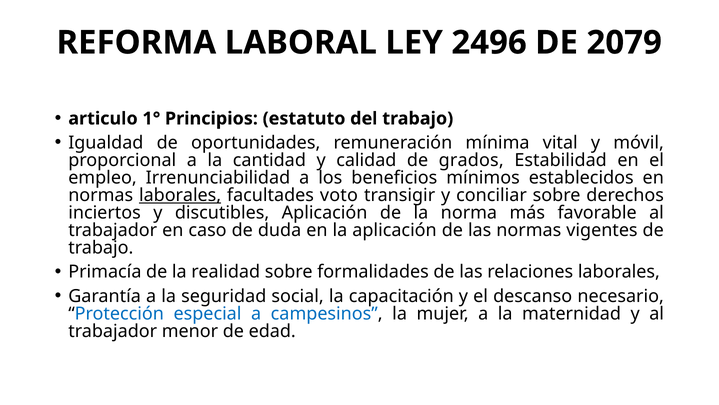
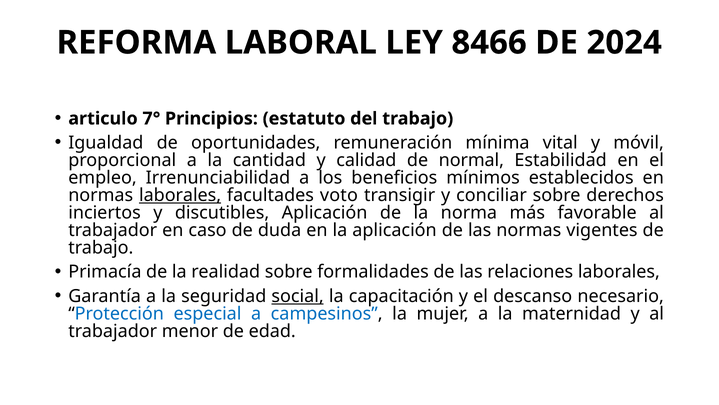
2496: 2496 -> 8466 (489, 43)
2079: 2079 -> 2024 (624, 43)
1°: 1° -> 7° (151, 118)
grados: grados -> normal (471, 160)
social underline: none -> present (298, 296)
